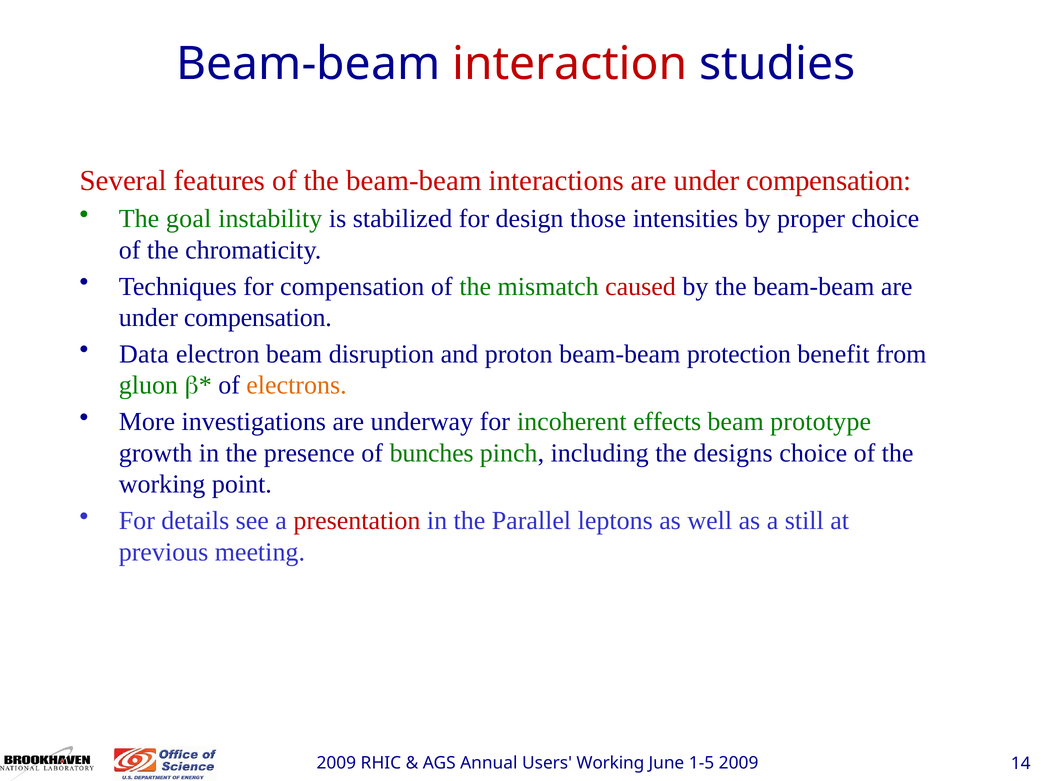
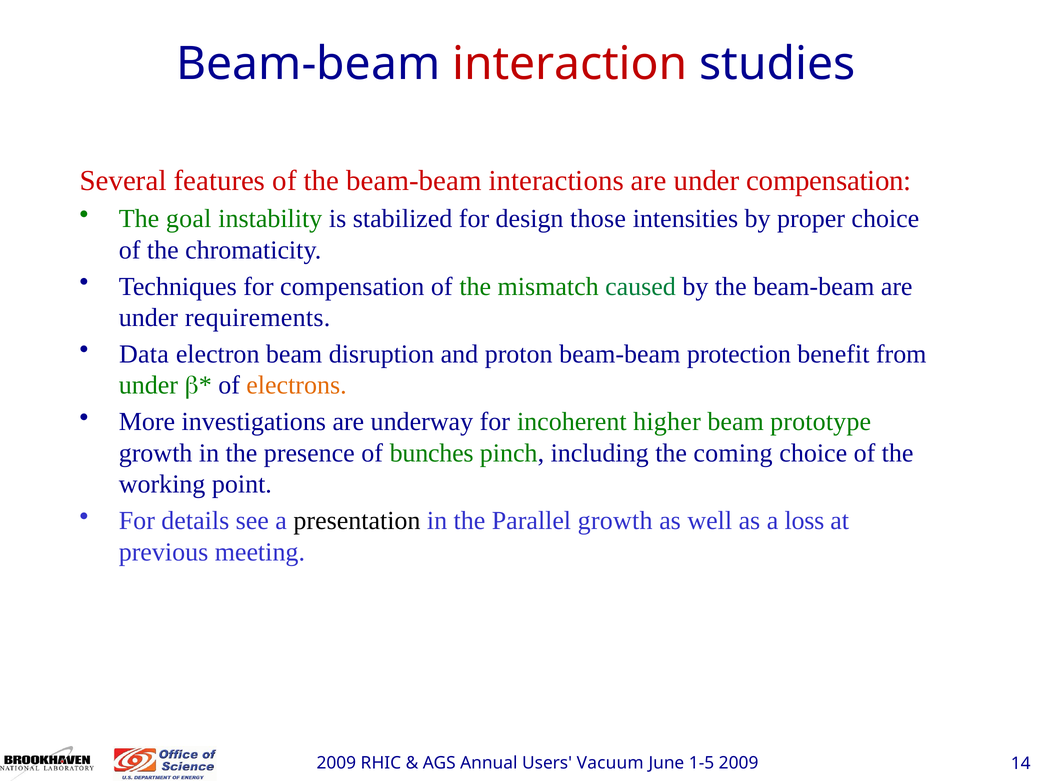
caused colour: red -> green (641, 286)
compensation: compensation -> requirements (258, 318)
gluon: gluon -> under (148, 385)
effects: effects -> higher (667, 422)
designs: designs -> coming (733, 453)
presentation colour: red -> black (357, 521)
Parallel leptons: leptons -> growth (615, 521)
still: still -> loss (804, 521)
Working: Working -> Vacuum (610, 763)
